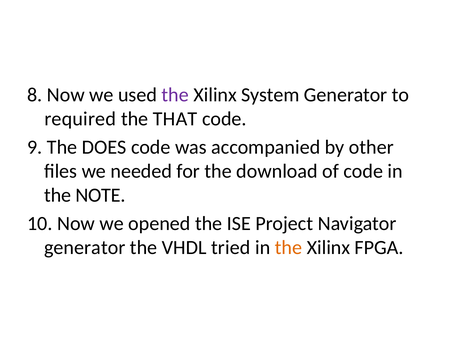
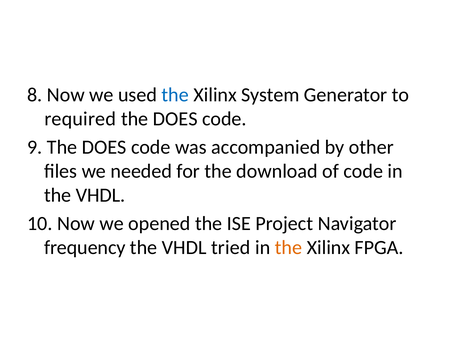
the colour: purple -> blue (175, 95)
THAT: THAT -> DOES (175, 119)
NOTE: NOTE -> VHDL (100, 195)
generator: generator -> frequency (85, 248)
